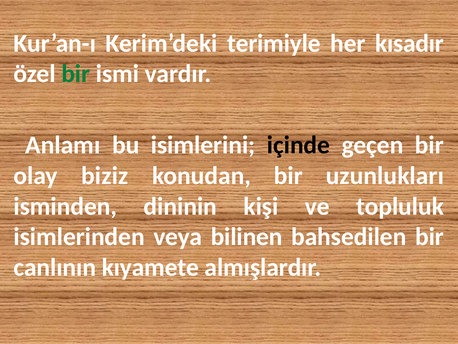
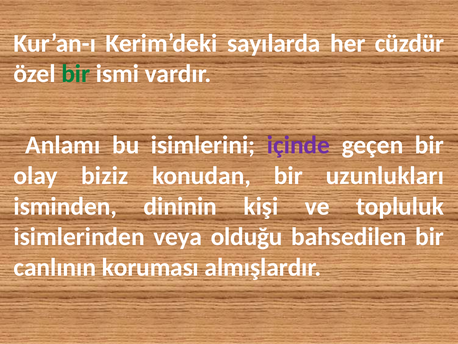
terimiyle: terimiyle -> sayılarda (274, 43)
kısadır: kısadır -> cüzdür (410, 43)
içinde colour: black -> purple (299, 145)
bilinen: bilinen -> olduğu (247, 237)
kıyamete: kıyamete -> koruması (150, 267)
